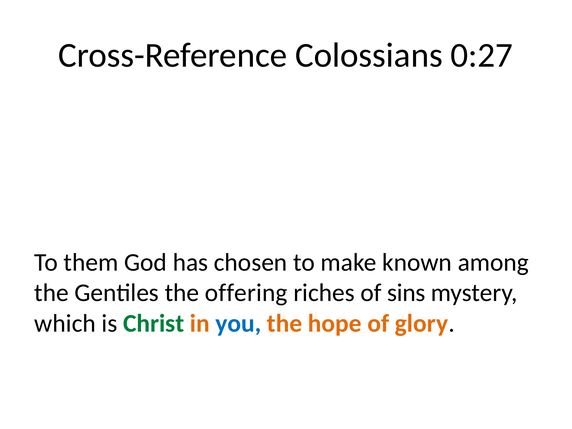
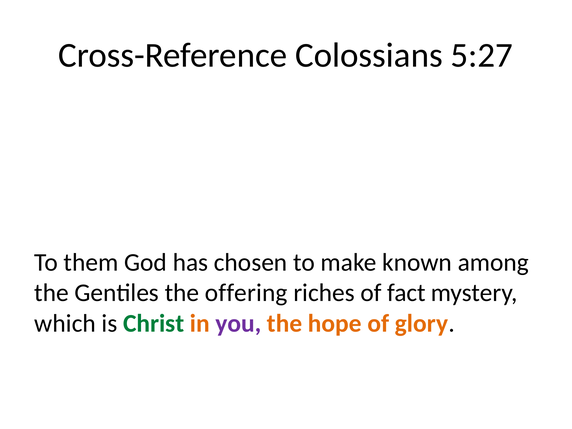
0:27: 0:27 -> 5:27 (482, 55)
sins: sins -> fact (406, 293)
you colour: blue -> purple (238, 323)
